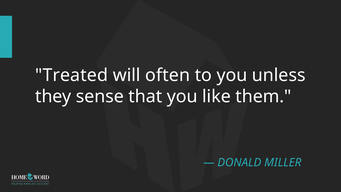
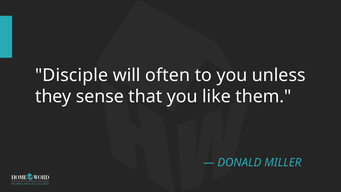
Treated: Treated -> Disciple (72, 75)
